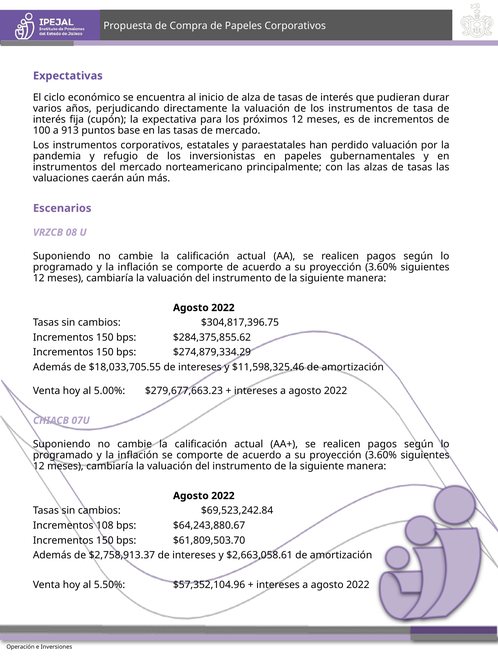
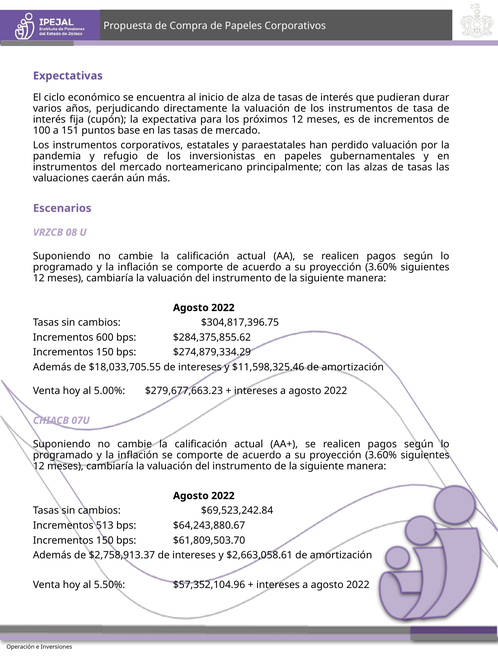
913: 913 -> 151 (70, 130)
150: 150 -> 600 (105, 337)
108: 108 -> 513 (105, 526)
